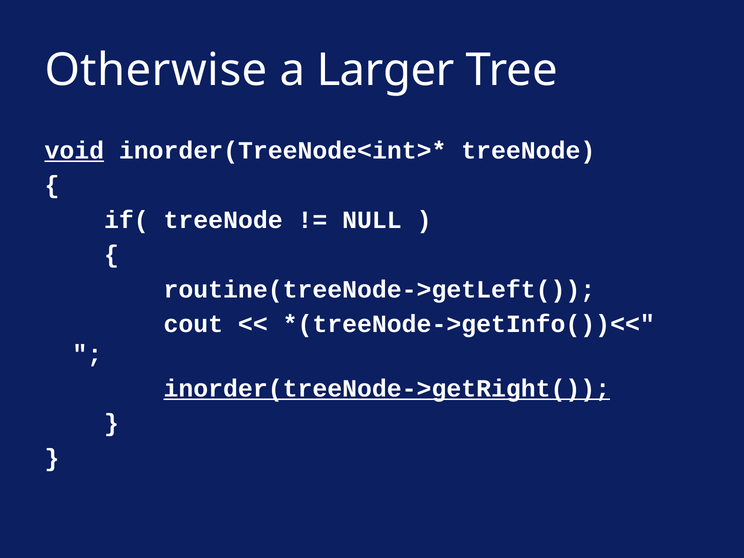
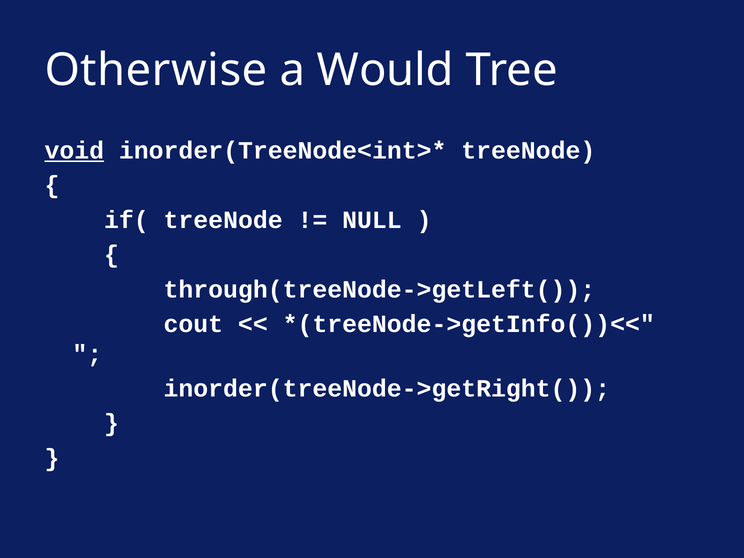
Larger: Larger -> Would (385, 70)
routine(treeNode->getLeft(: routine(treeNode->getLeft( -> through(treeNode->getLeft( (379, 289)
inorder(treeNode->getRight( underline: present -> none (387, 389)
